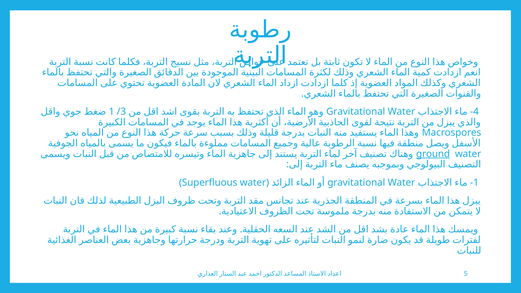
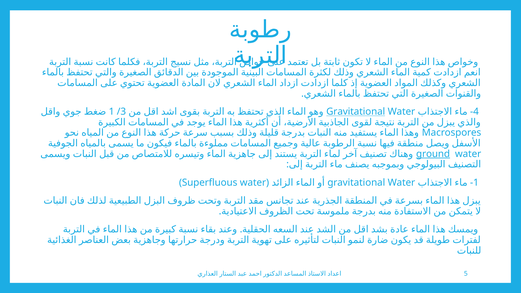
Gravitational underline: none -> present (356, 112)
